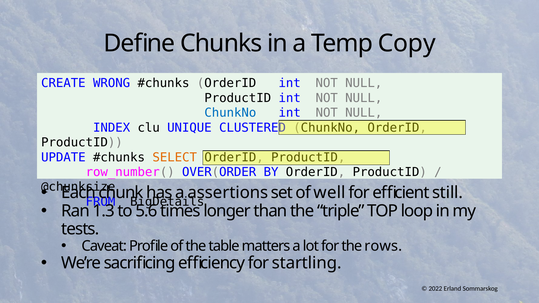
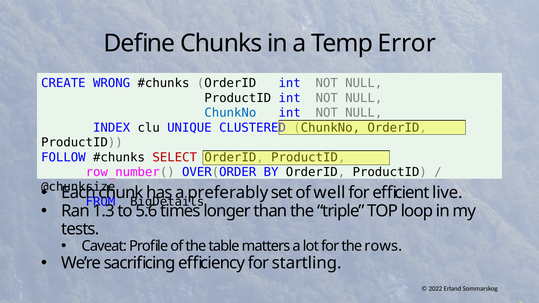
Copy: Copy -> Error (407, 44)
UPDATE: UPDATE -> FOLLOW (63, 157)
SELECT colour: orange -> red (175, 157)
assertions: assertions -> preferably (228, 193)
still: still -> live (448, 193)
